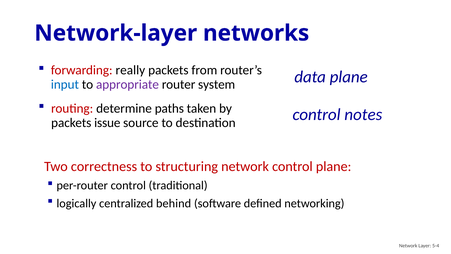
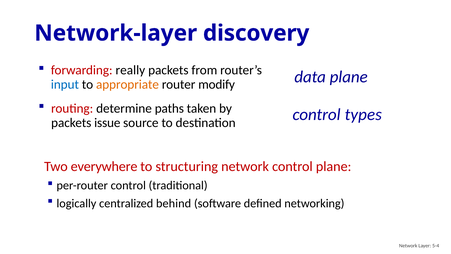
networks: networks -> discovery (256, 33)
appropriate colour: purple -> orange (127, 84)
system: system -> modify (217, 84)
notes: notes -> types (363, 114)
correctness: correctness -> everywhere (104, 166)
